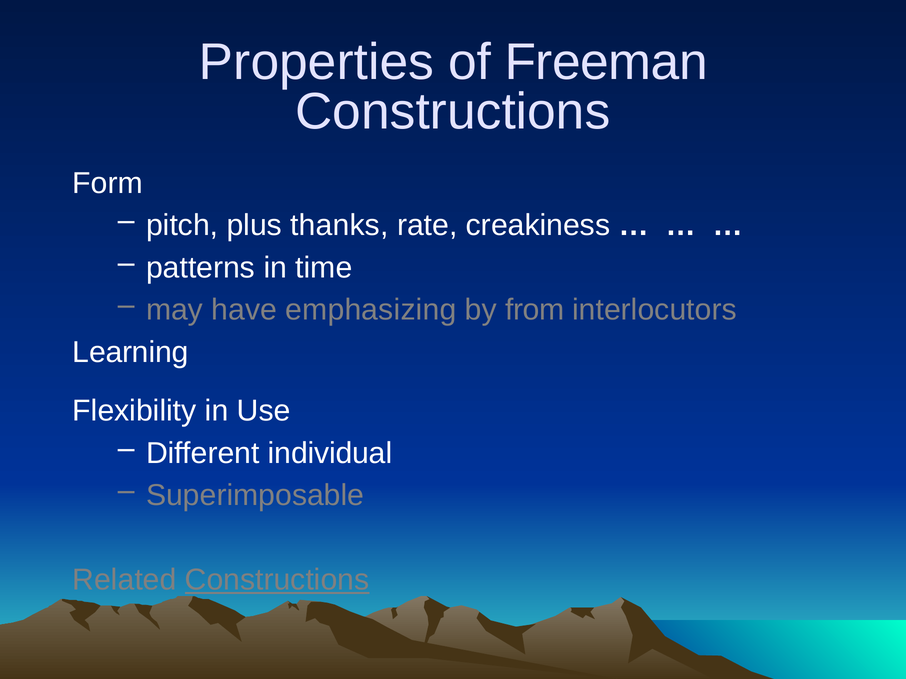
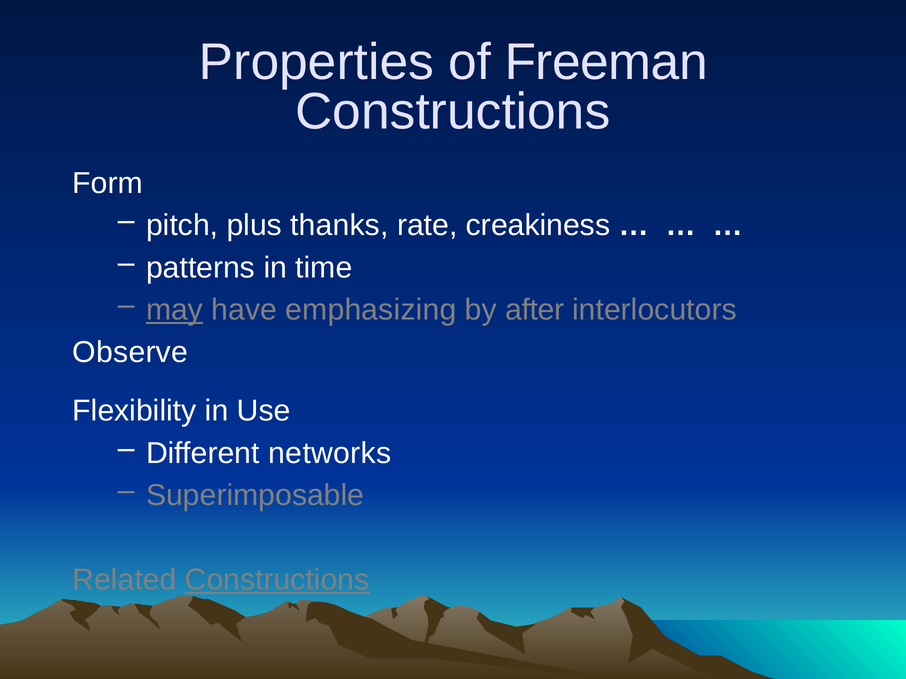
may underline: none -> present (175, 310)
from: from -> after (535, 310)
Learning: Learning -> Observe (130, 352)
individual: individual -> networks (330, 454)
